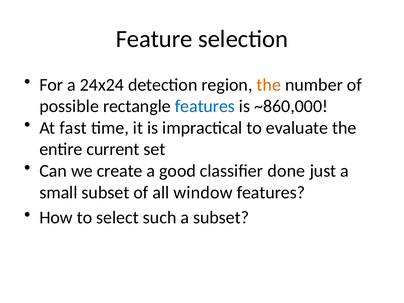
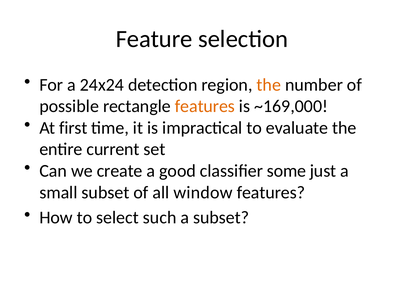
features colour: blue -> orange (205, 106)
~860,000: ~860,000 -> ~169,000 (291, 106)
fast: fast -> first (73, 128)
done: done -> some (286, 171)
